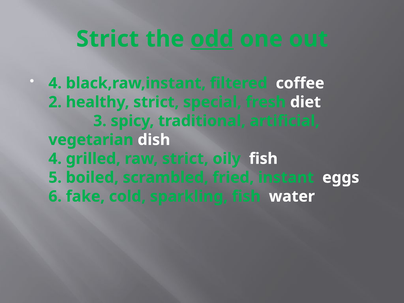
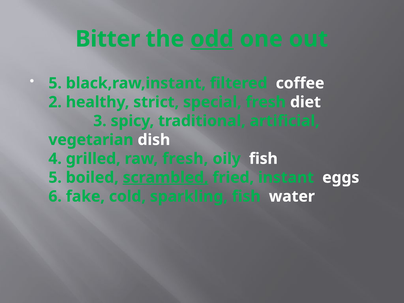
Strict: Strict -> Bitter (108, 39)
4: 4 -> 5 (55, 83)
raw strict: strict -> fresh (185, 159)
scrambled underline: none -> present (166, 178)
